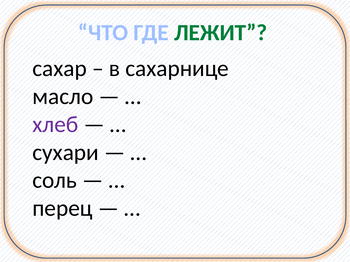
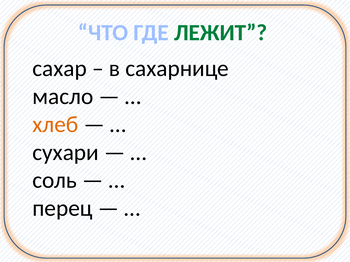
хлеб colour: purple -> orange (55, 125)
